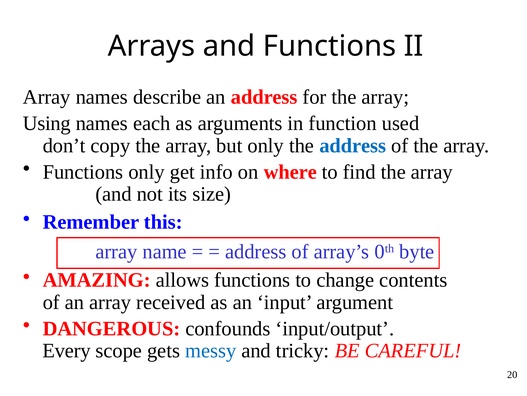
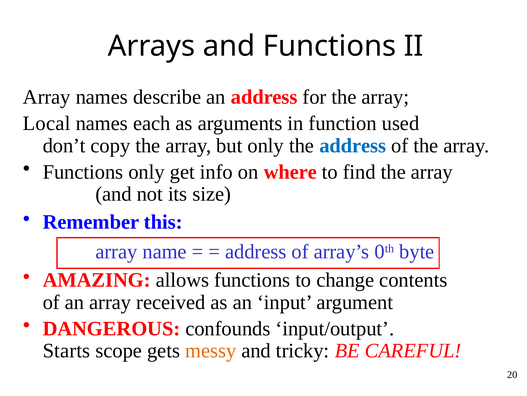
Using: Using -> Local (47, 123)
Every: Every -> Starts (66, 350)
messy colour: blue -> orange (211, 350)
